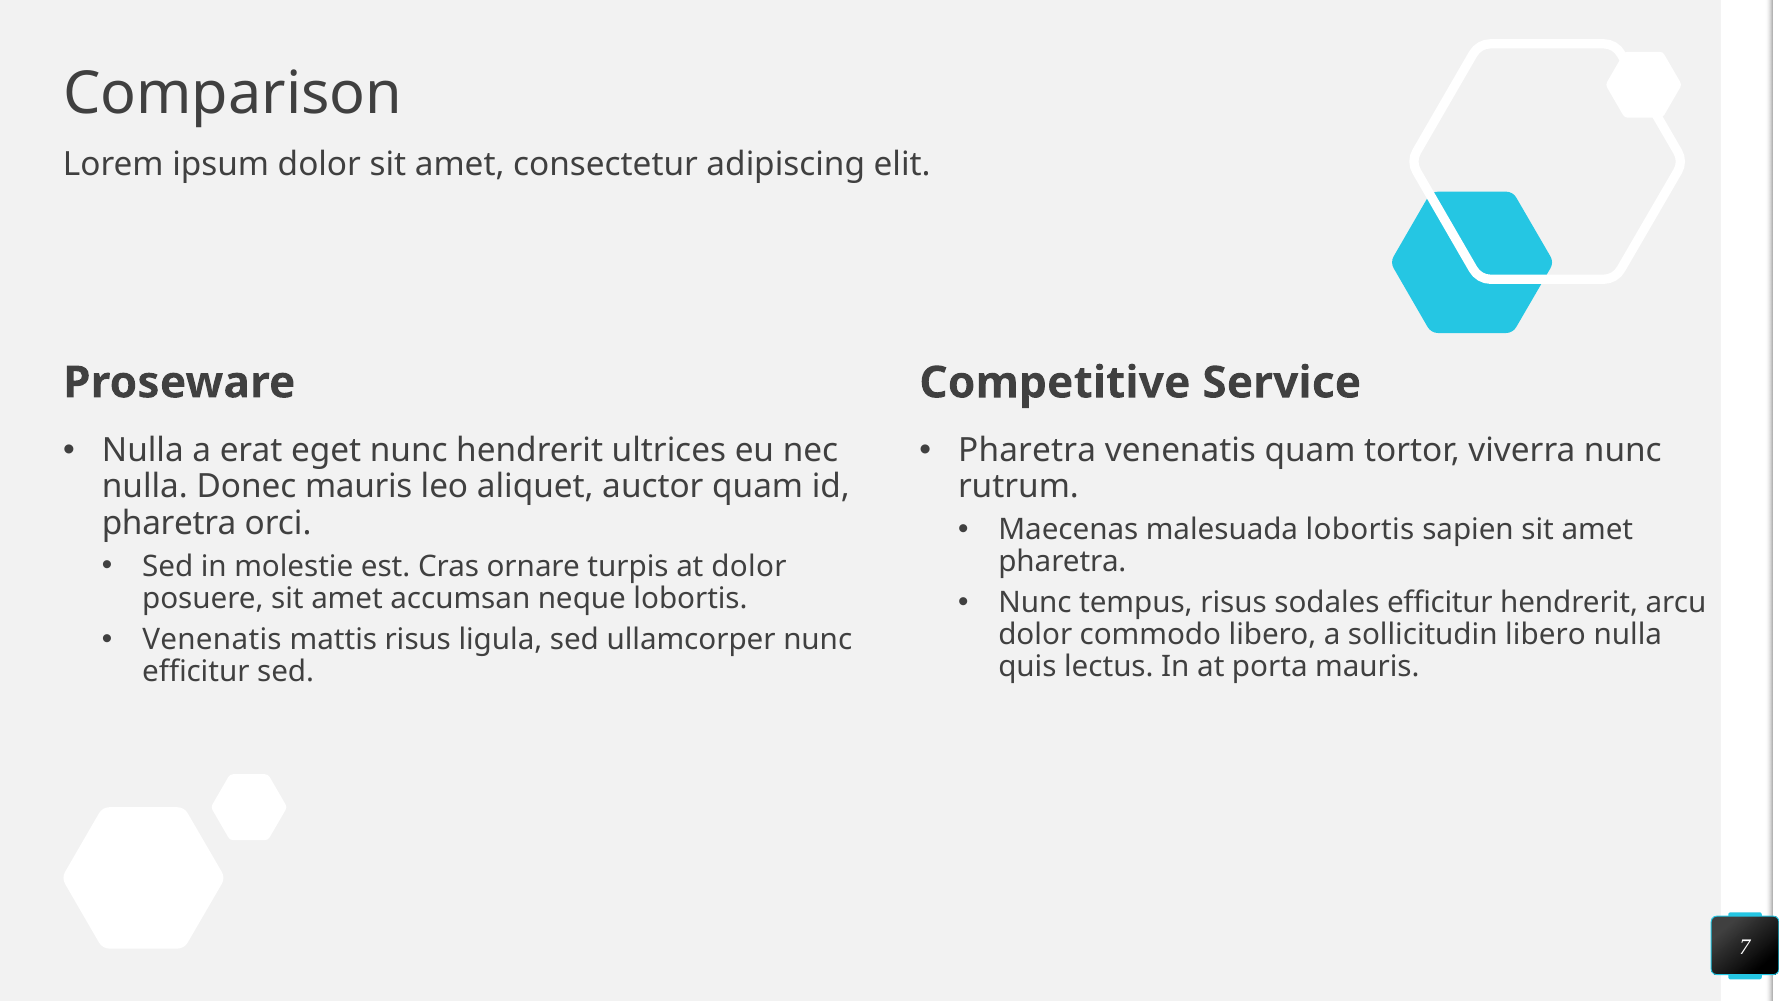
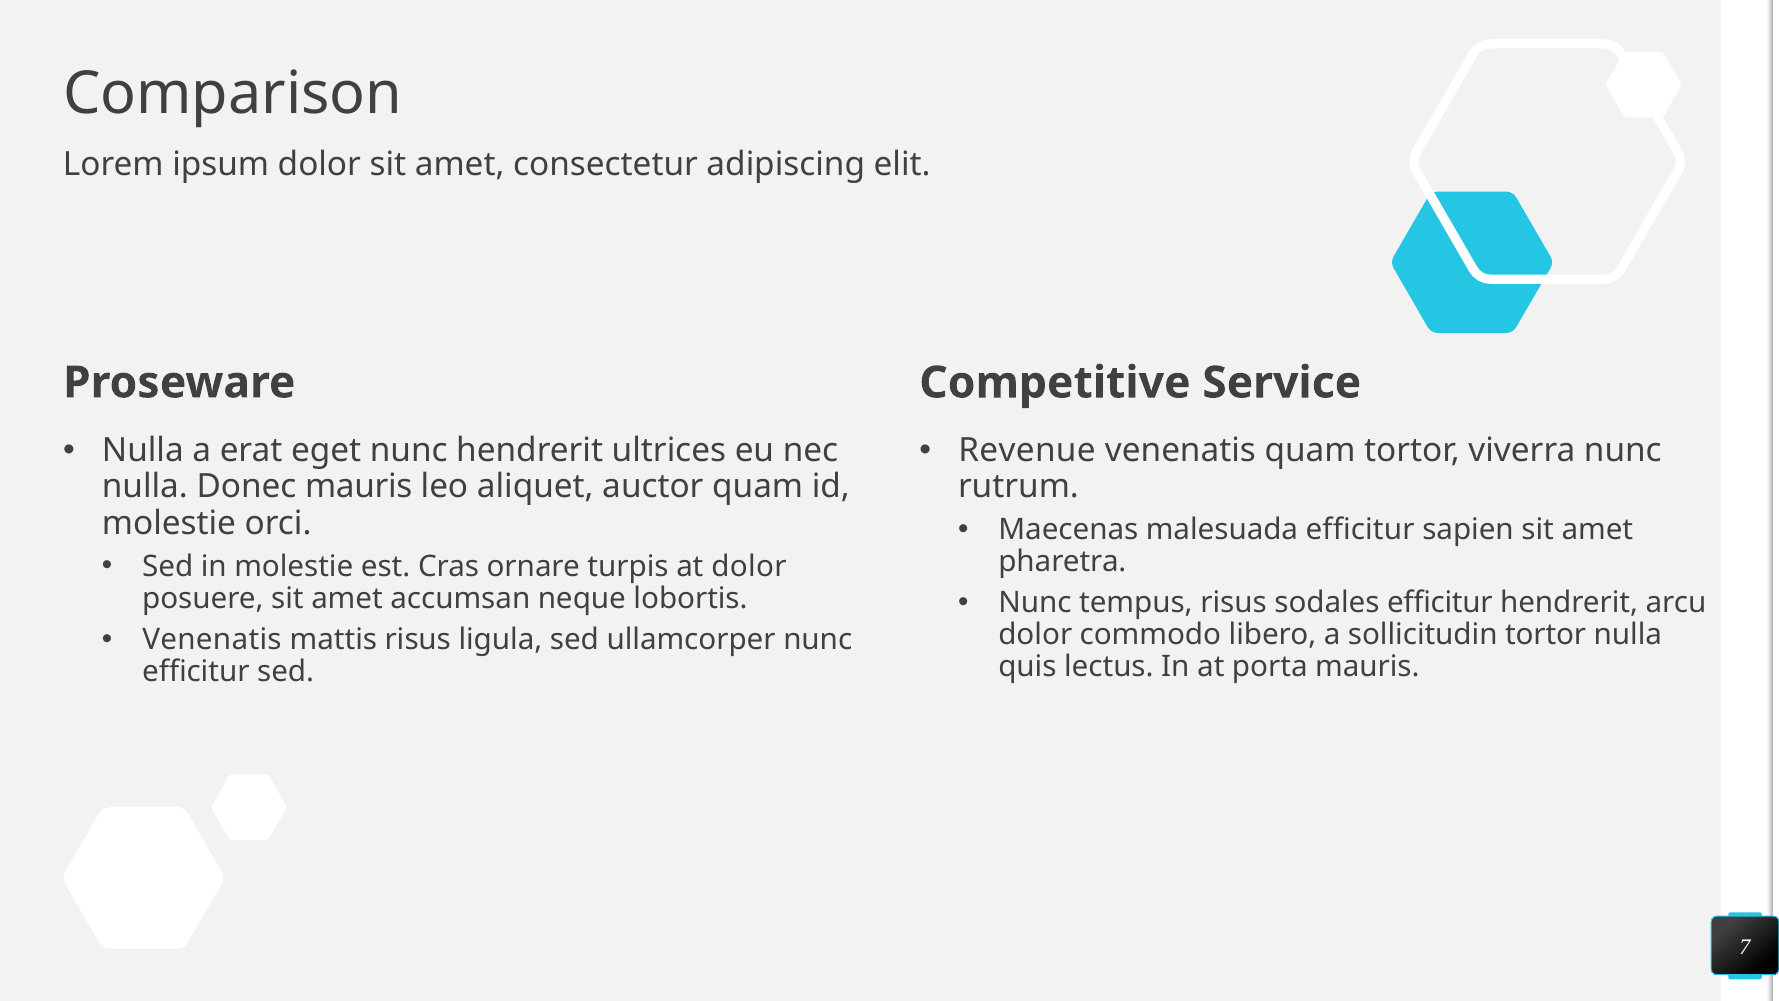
Pharetra: Pharetra -> Revenue (1027, 450)
pharetra: pharetra -> molestie (169, 523)
malesuada lobortis: lobortis -> efficitur (1360, 530)
sollicitudin libero: libero -> tortor (1546, 635)
